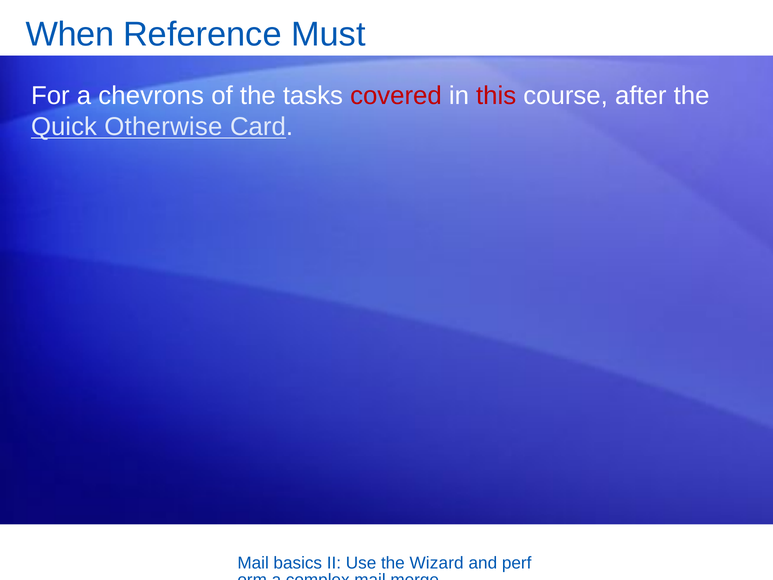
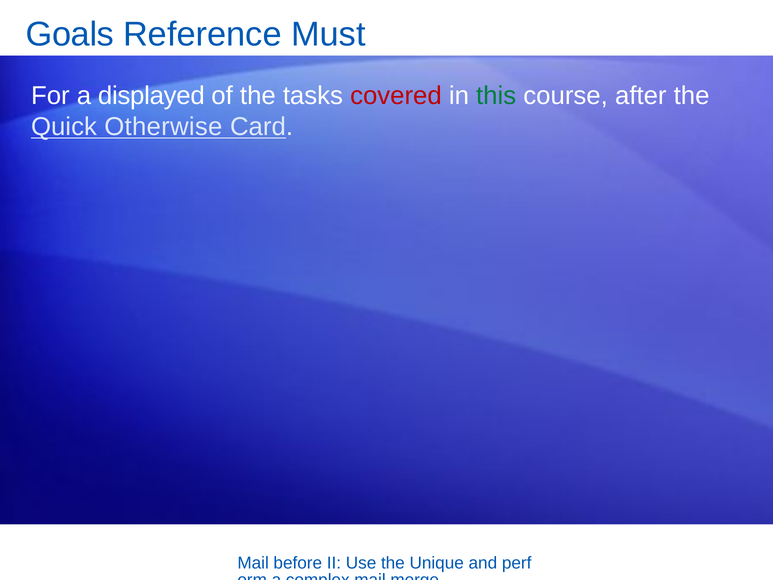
When: When -> Goals (70, 34)
chevrons: chevrons -> displayed (151, 96)
this colour: red -> green (496, 96)
basics: basics -> before (298, 563)
Wizard: Wizard -> Unique (437, 563)
